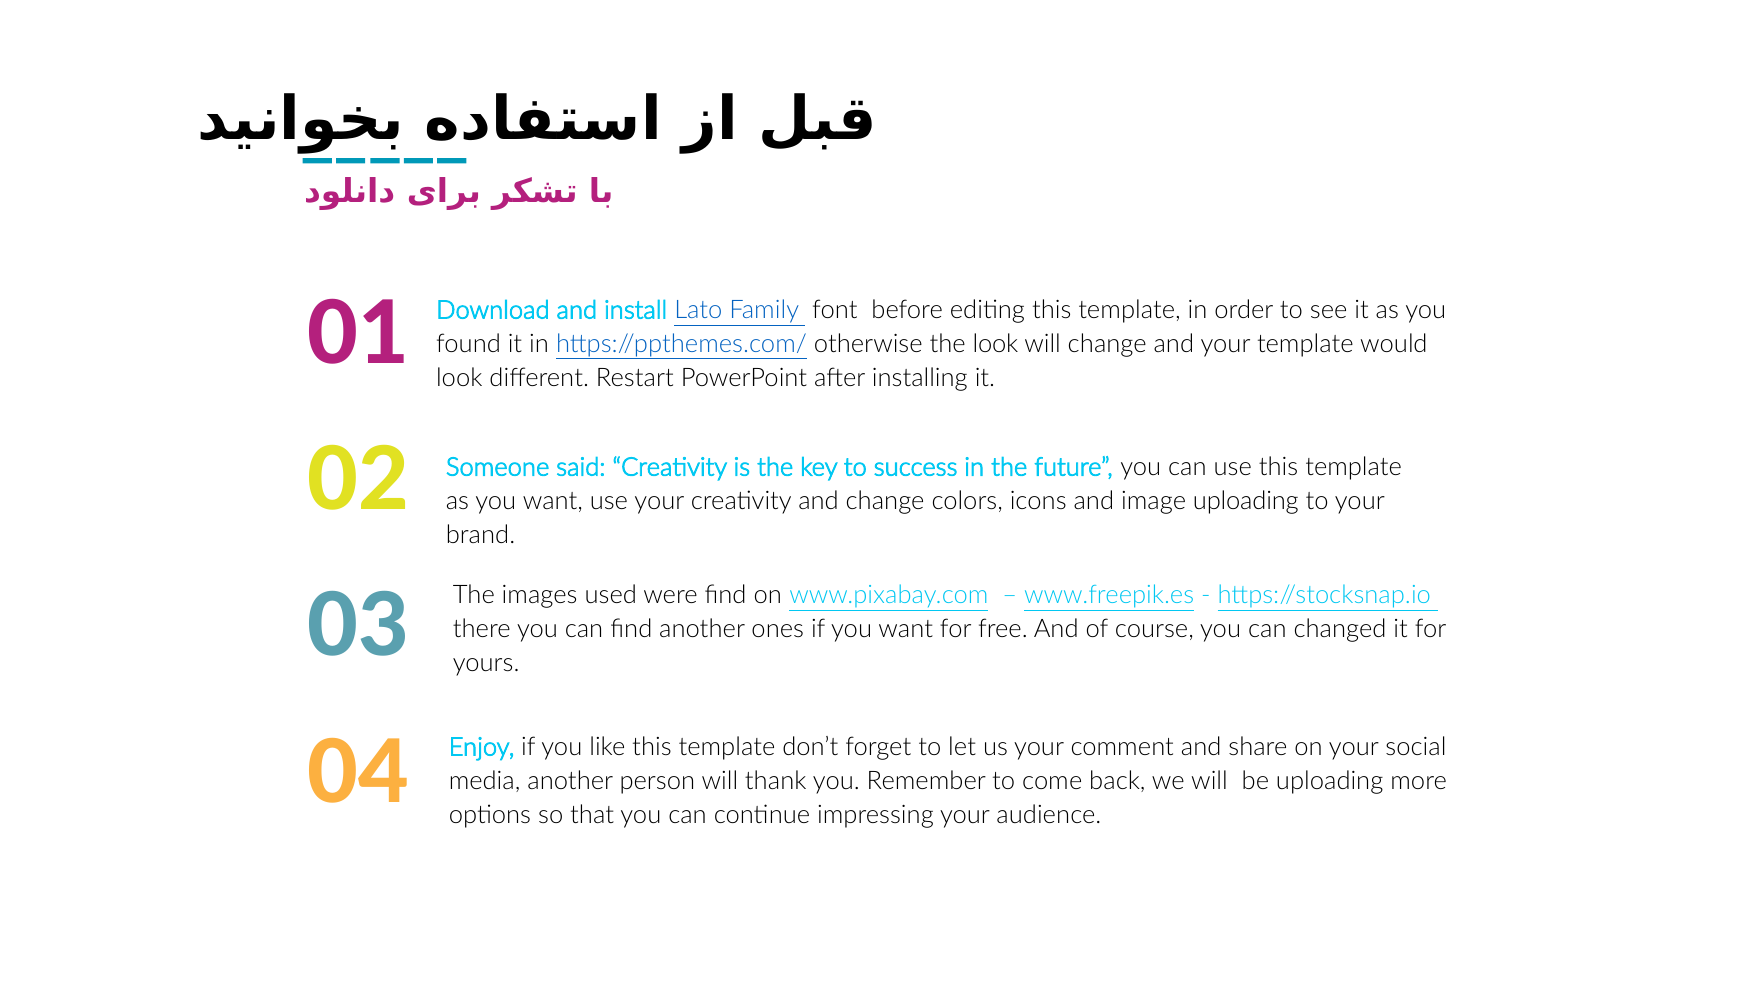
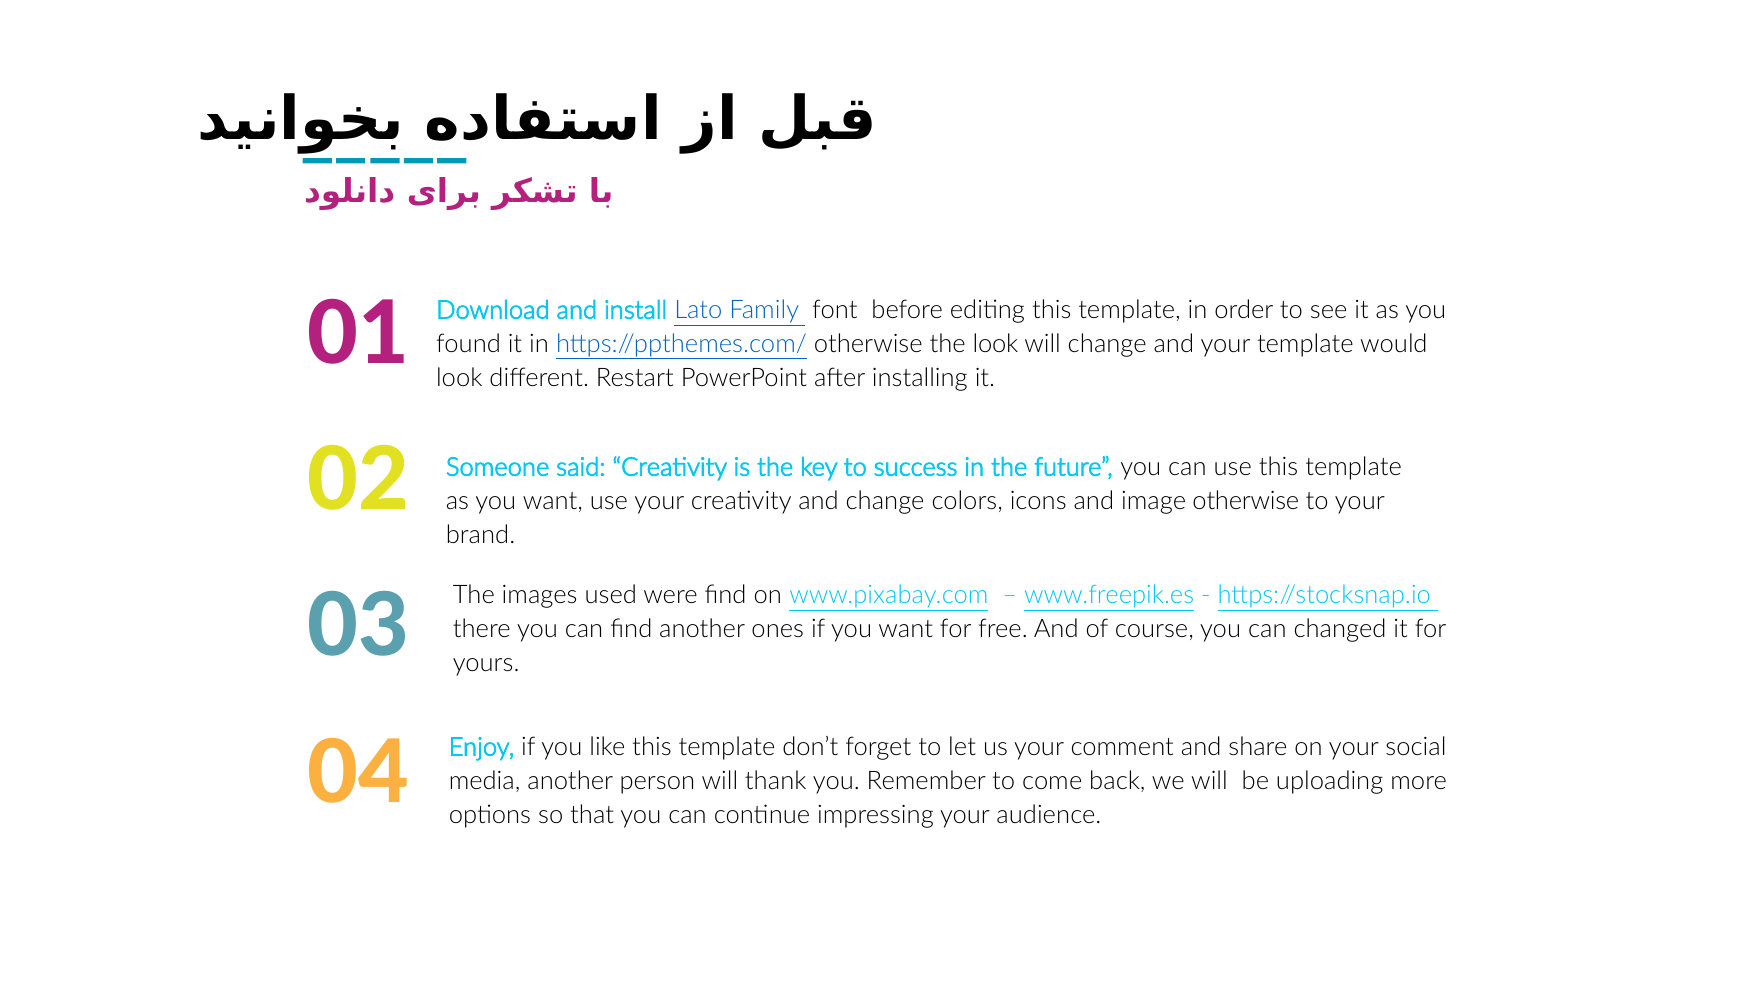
image uploading: uploading -> otherwise (1246, 501)
